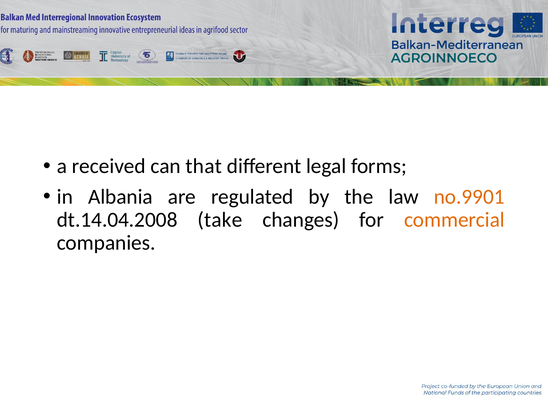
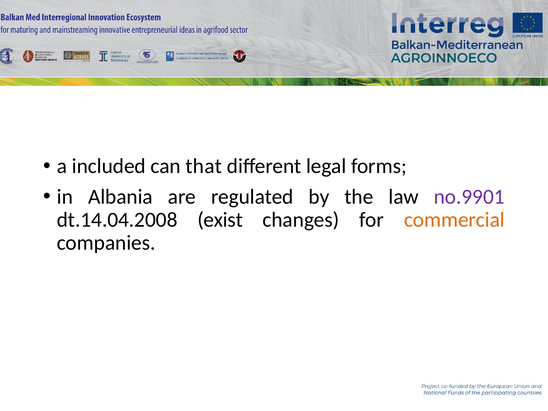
received: received -> included (109, 166)
no.9901 colour: orange -> purple (469, 197)
take: take -> exist (220, 220)
